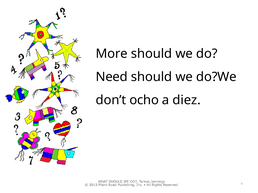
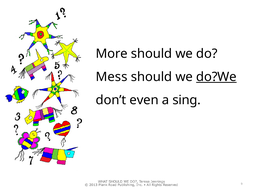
Need: Need -> Mess (112, 77)
do?We underline: none -> present (216, 77)
ocho: ocho -> even (144, 100)
diez: diez -> sing (187, 100)
